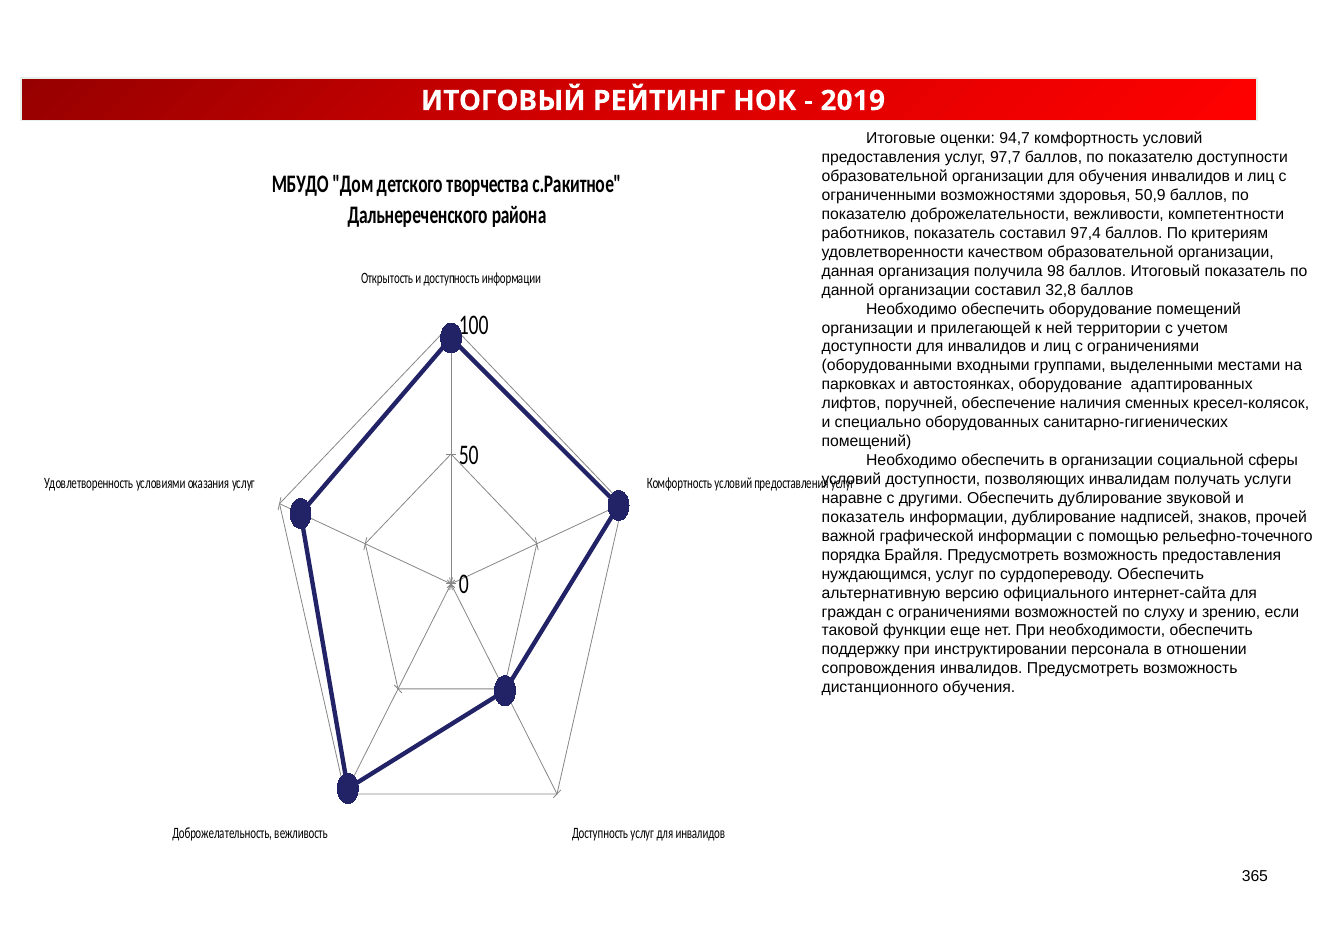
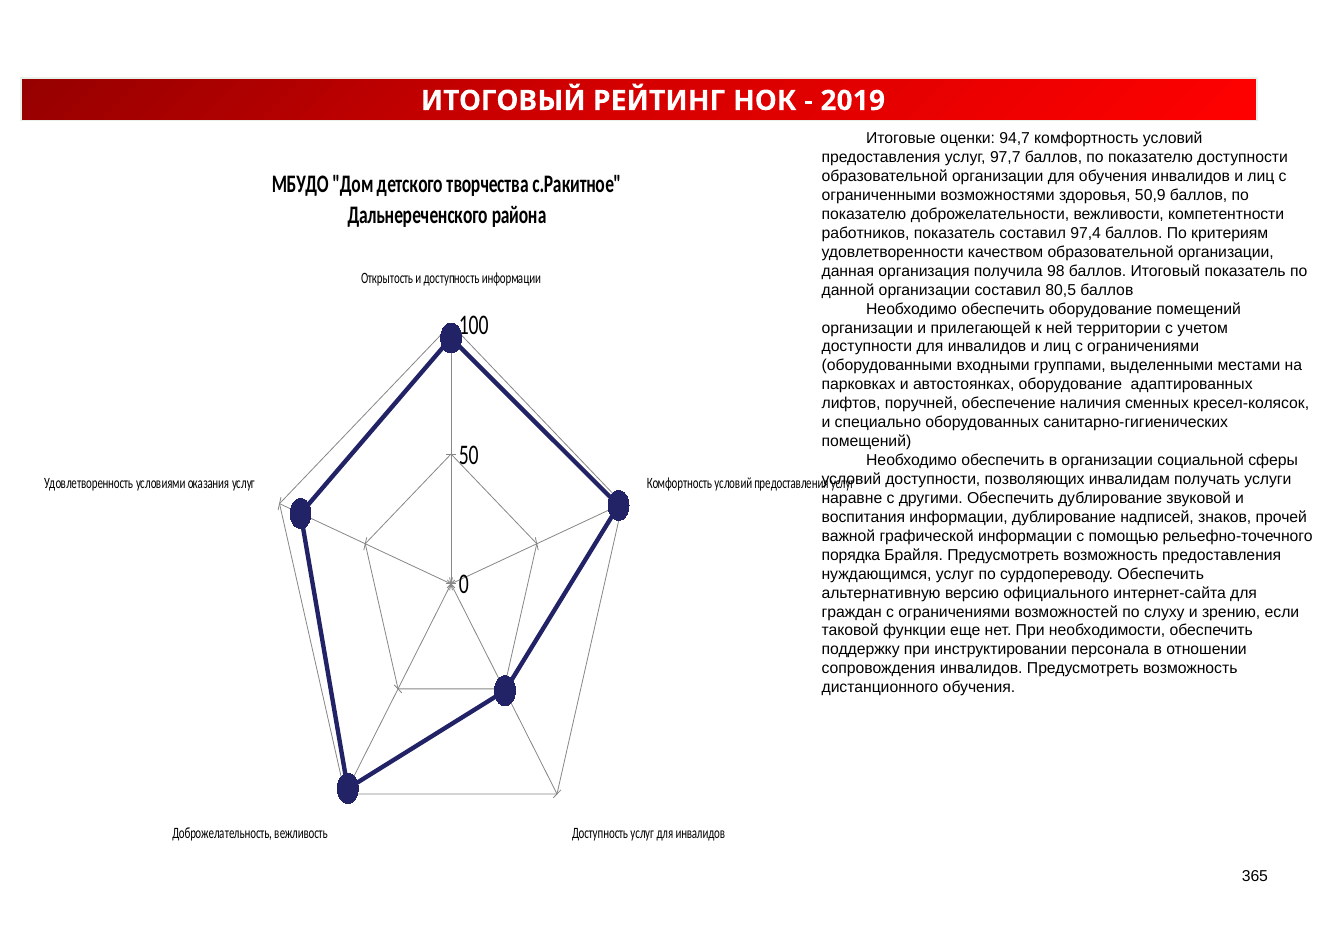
32,8: 32,8 -> 80,5 (1061, 290)
показатель: показатель -> воспитания (863, 517)
